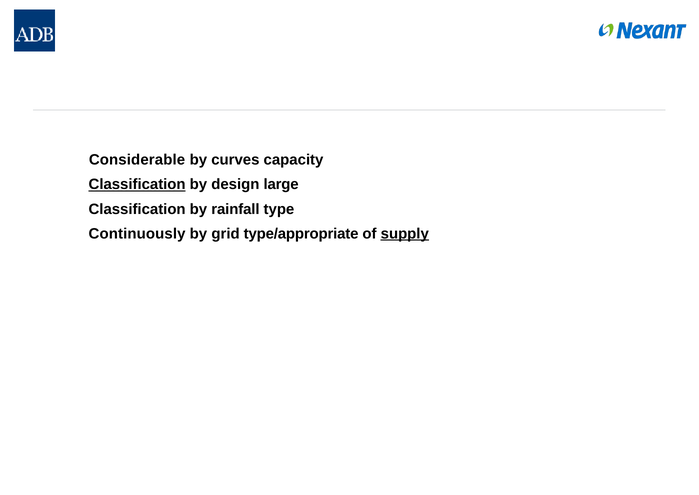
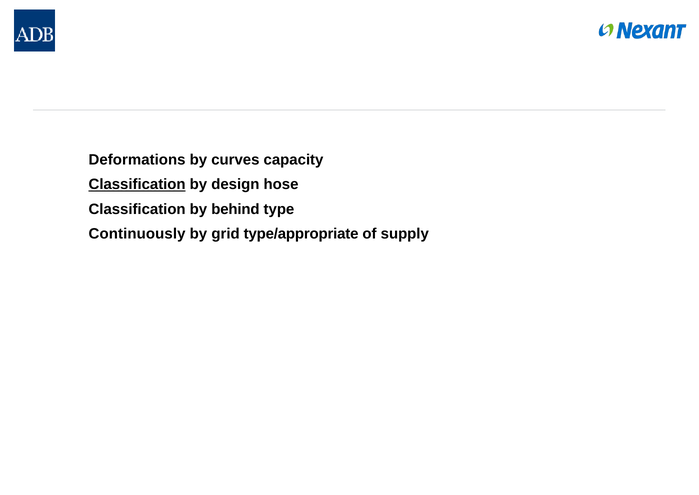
Considerable: Considerable -> Deformations (137, 160)
large: large -> hose (281, 184)
rainfall: rainfall -> behind (235, 209)
supply underline: present -> none (405, 233)
